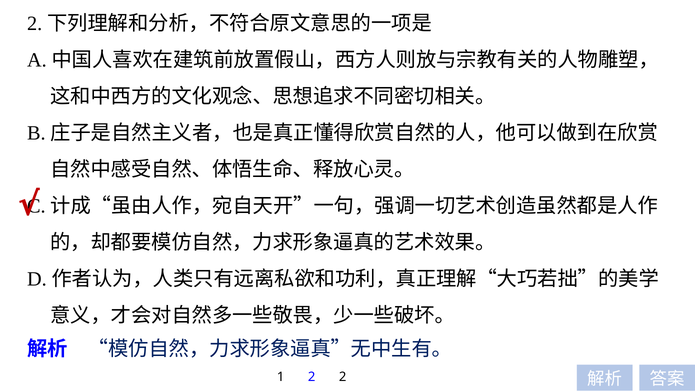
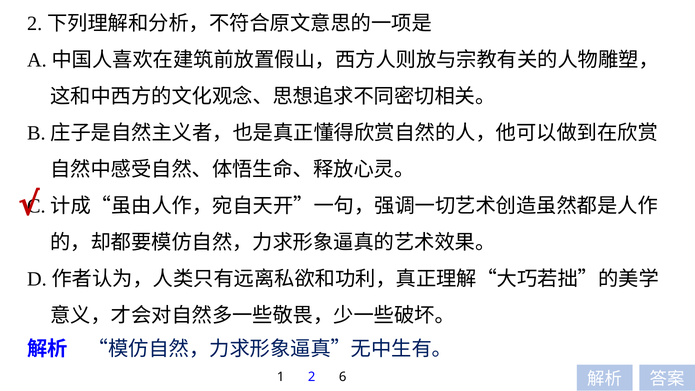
2 2: 2 -> 6 (343, 377)
